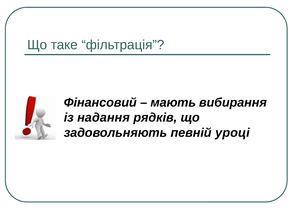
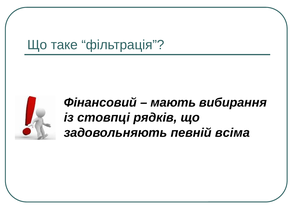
надання: надання -> стовпці (104, 118)
уроці: уроці -> всіма (233, 133)
